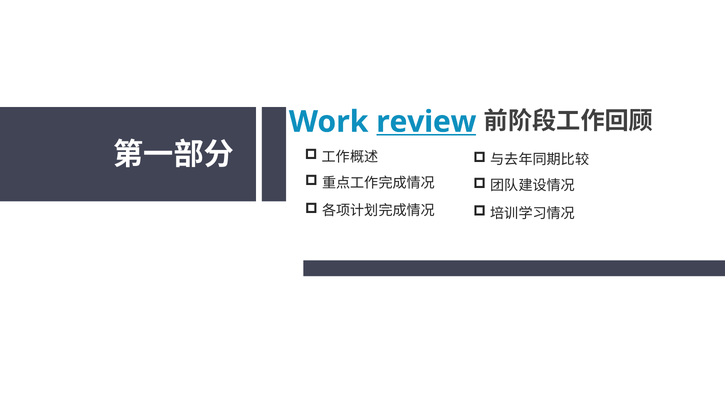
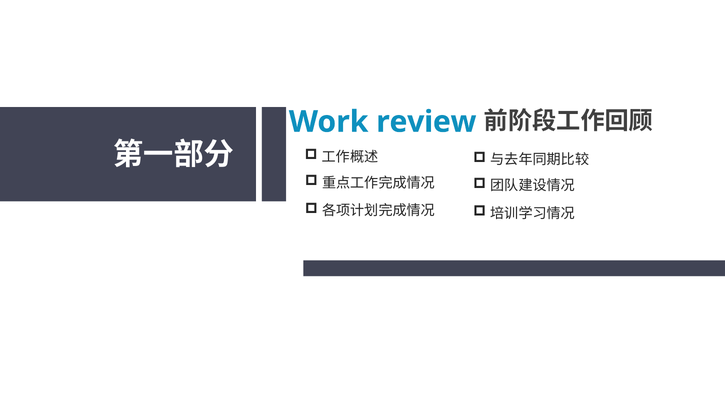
review underline: present -> none (426, 122)
